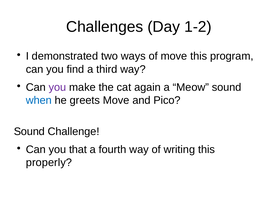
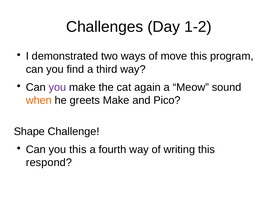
when colour: blue -> orange (39, 100)
greets Move: Move -> Make (116, 100)
Sound: Sound -> Shape (29, 131)
you that: that -> this (78, 149)
properly: properly -> respond (49, 162)
